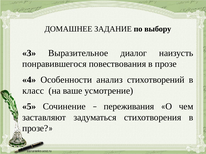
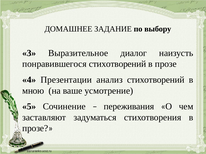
понравившегося повествования: повествования -> стихотворений (118, 64)
Особенности: Особенности -> Презентации (66, 80)
класс: класс -> мною (33, 91)
